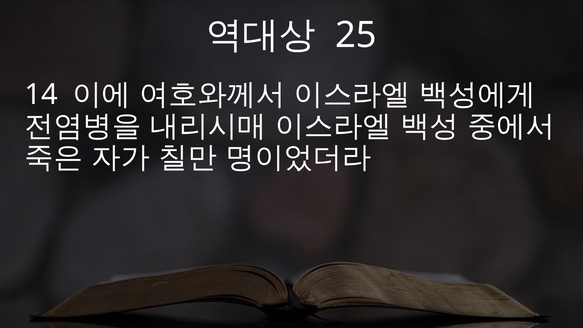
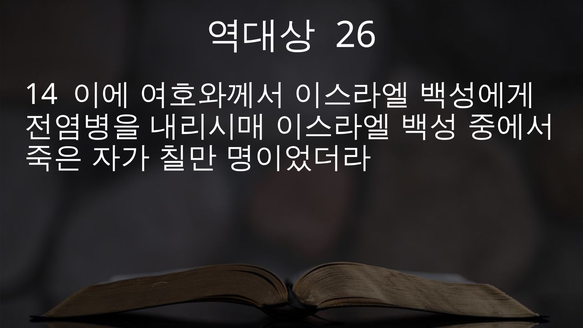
25: 25 -> 26 (356, 35)
